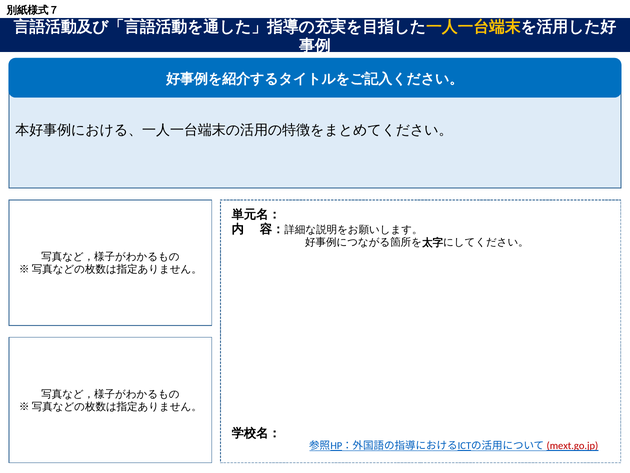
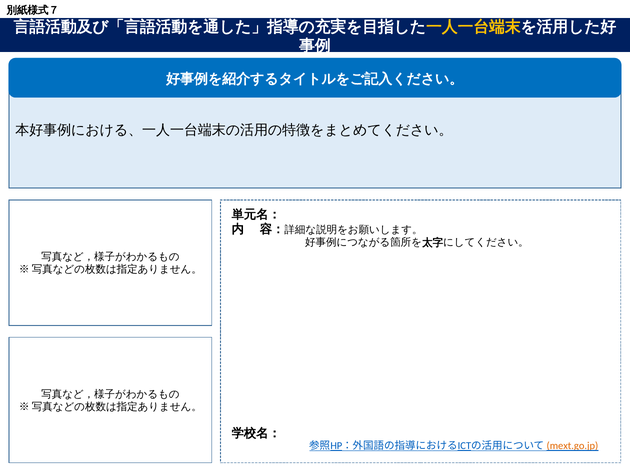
mext.go.jp colour: red -> orange (572, 445)
